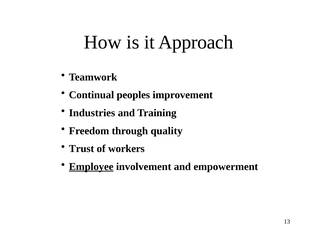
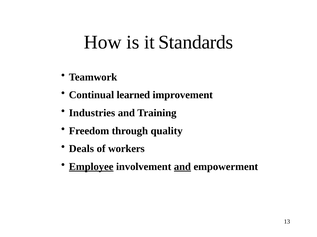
Approach: Approach -> Standards (196, 42)
peoples: peoples -> learned (133, 95)
Trust: Trust -> Deals (81, 149)
and underline: none -> present (182, 167)
